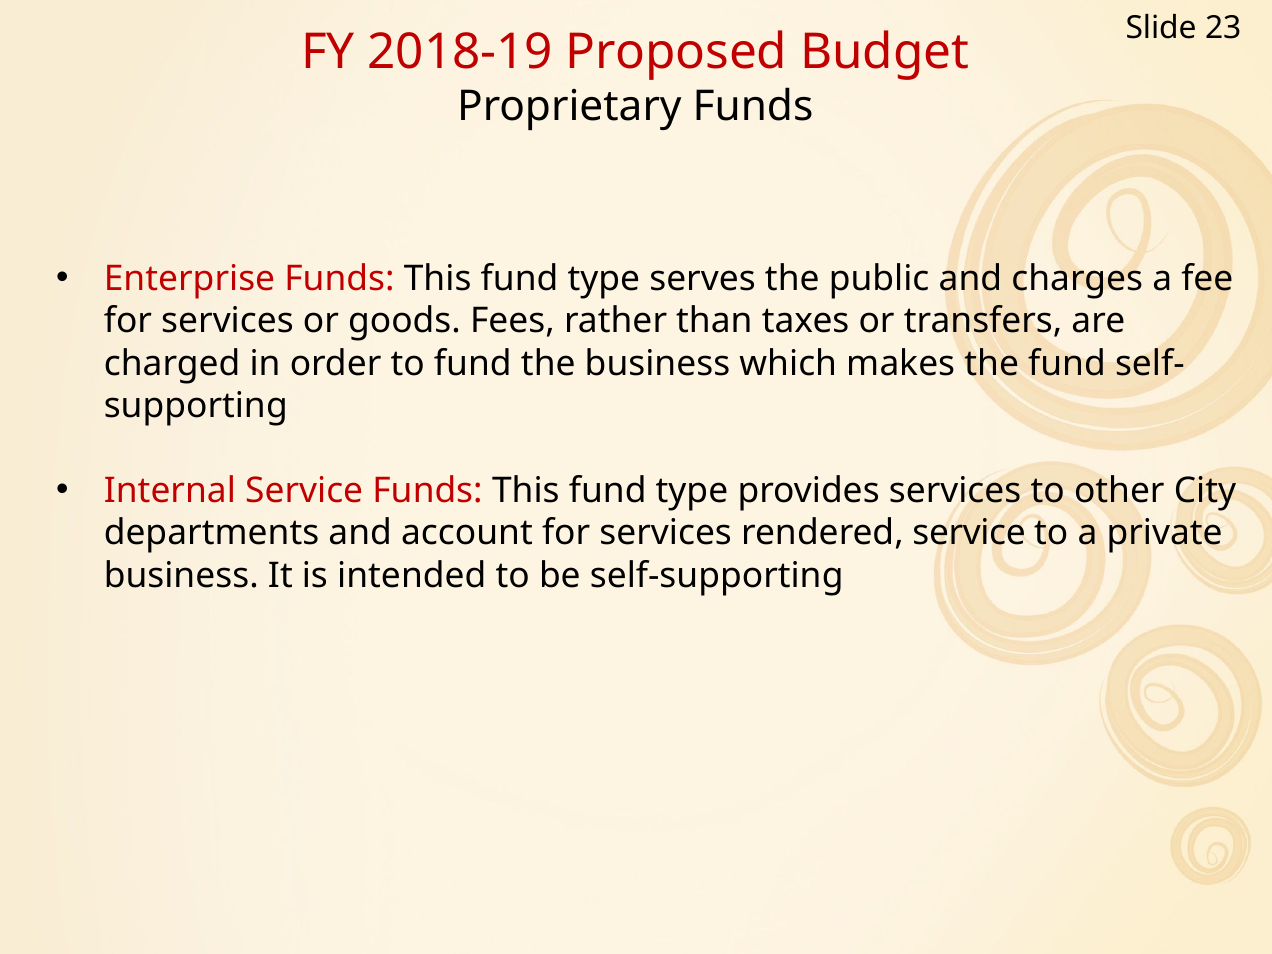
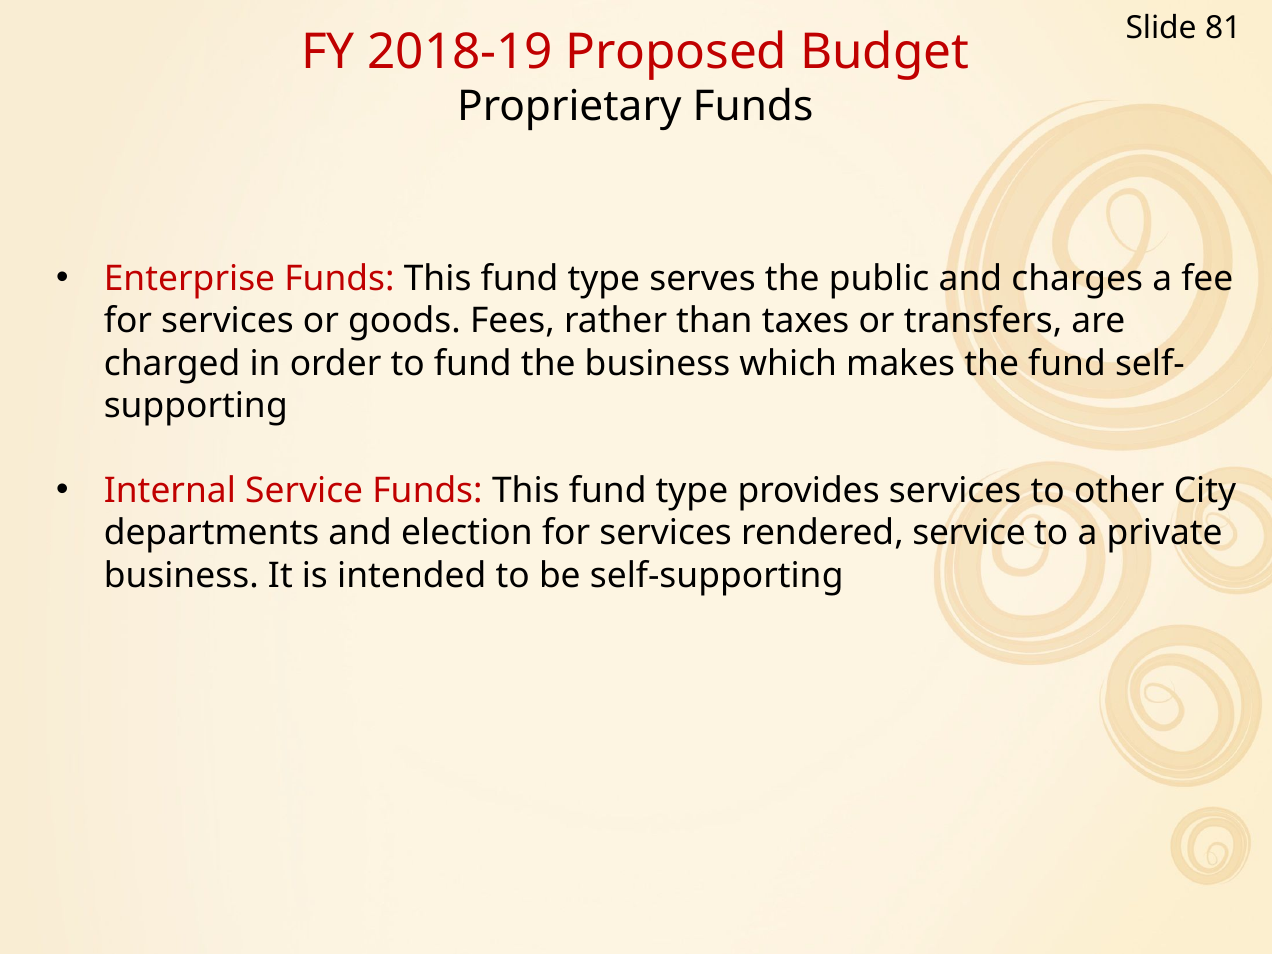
23: 23 -> 81 (1223, 28)
account: account -> election (467, 533)
